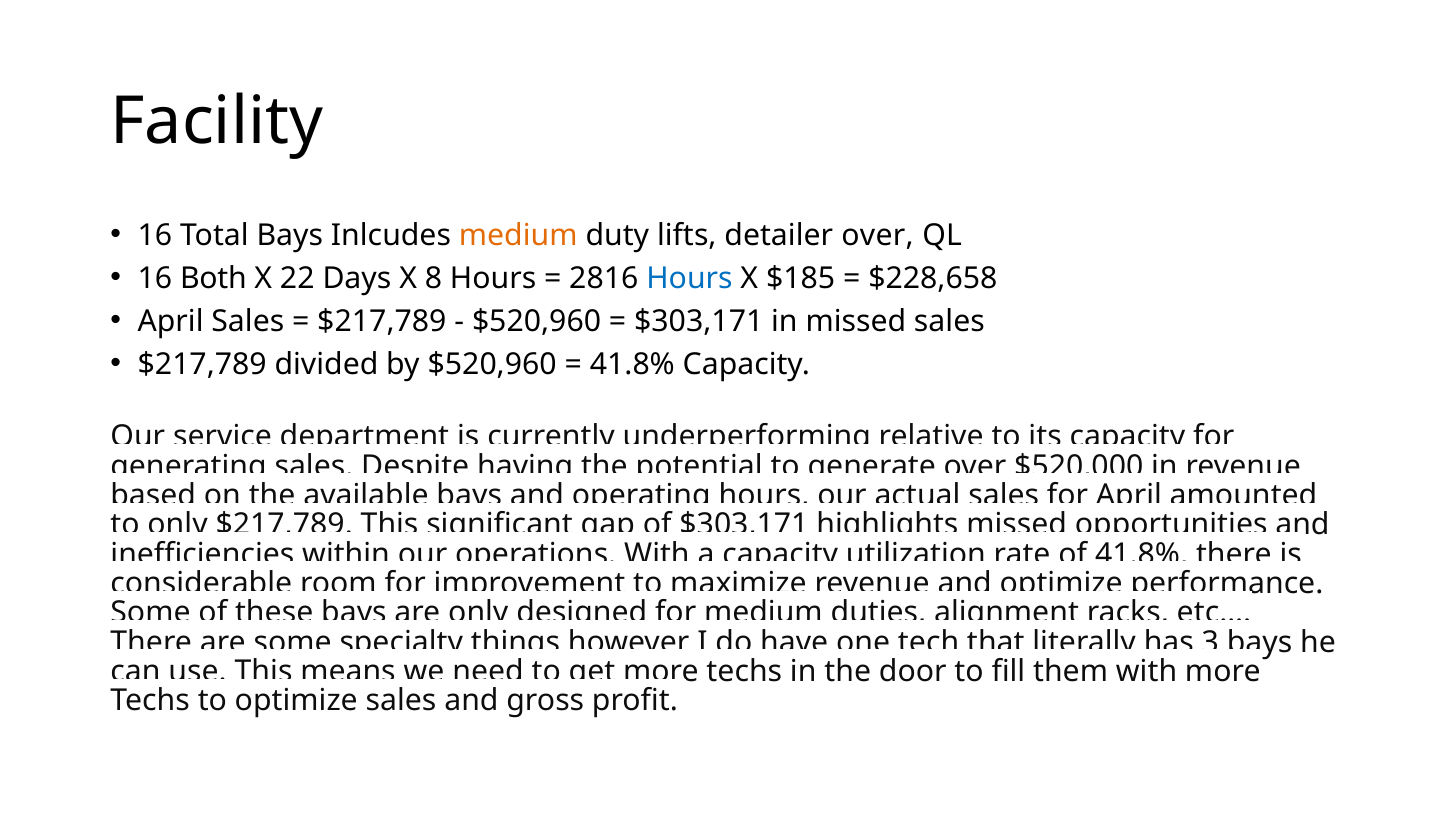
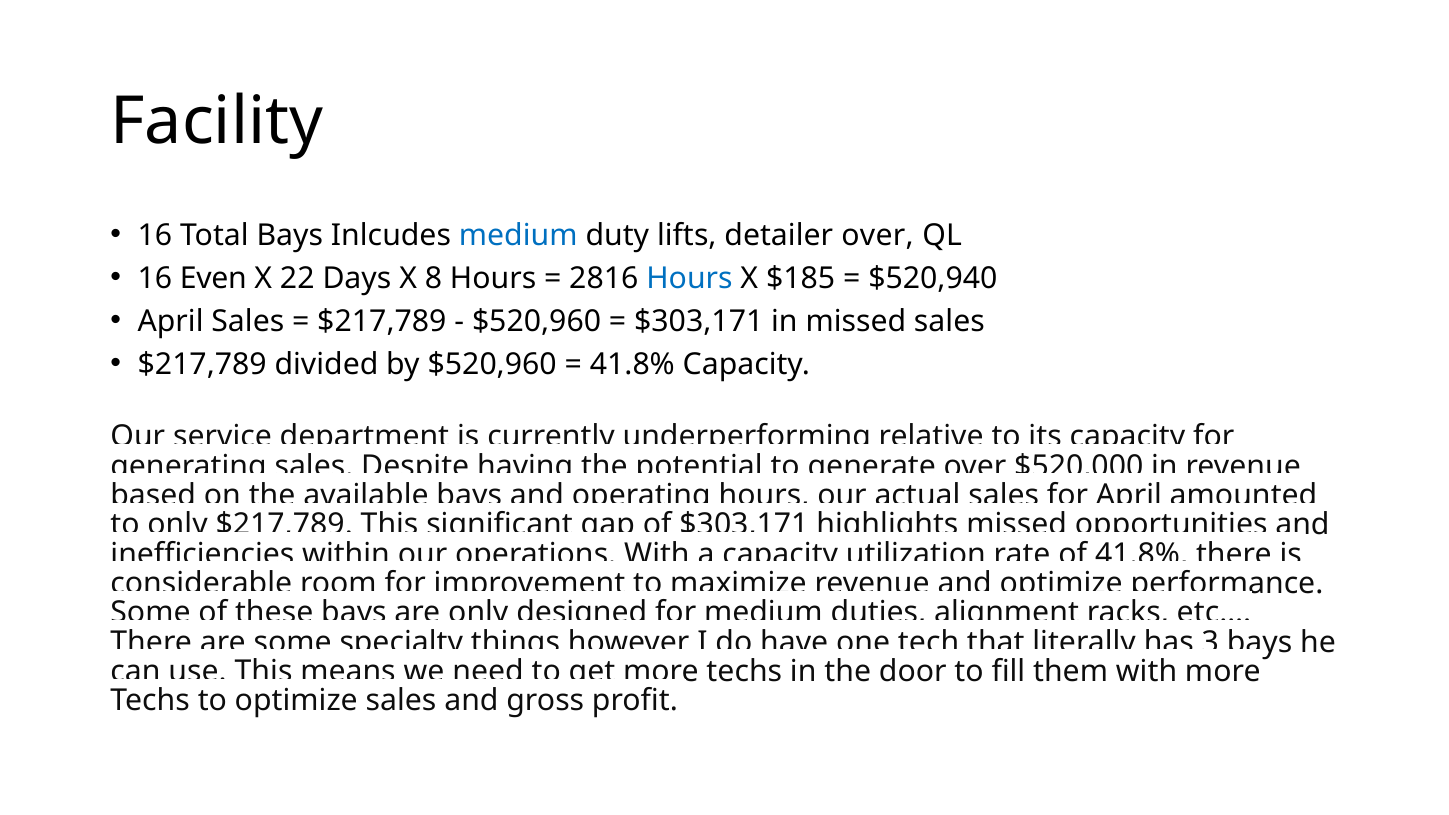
medium colour: orange -> blue (518, 236)
Both: Both -> Even (213, 279)
$228,658: $228,658 -> $520,940 (933, 279)
